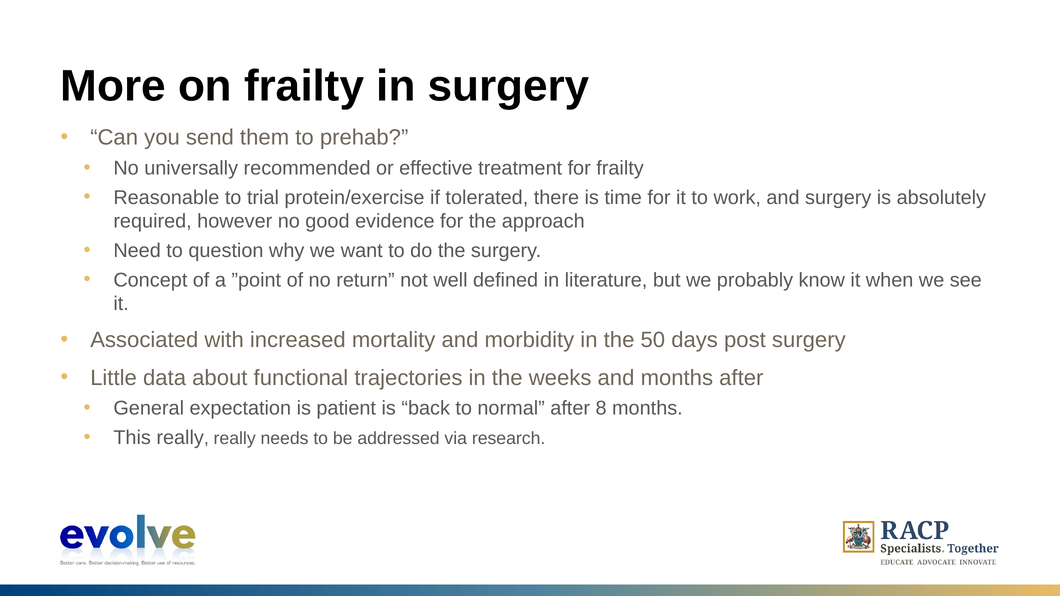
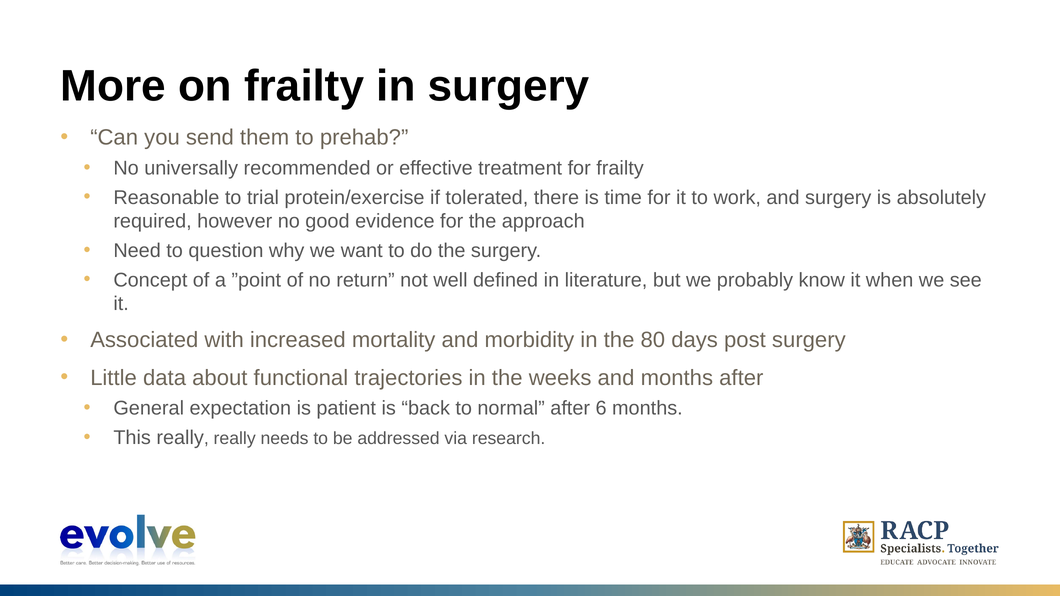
50: 50 -> 80 (653, 340)
8: 8 -> 6 (601, 408)
